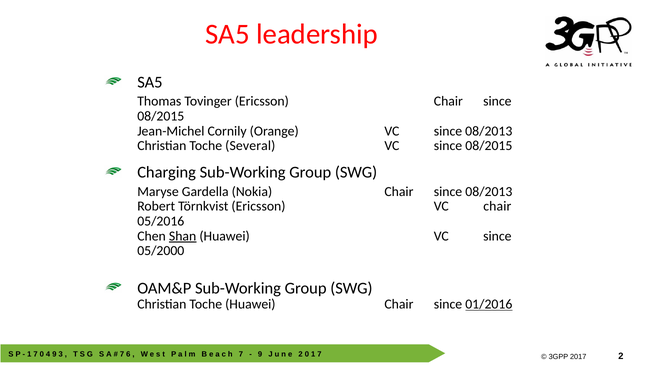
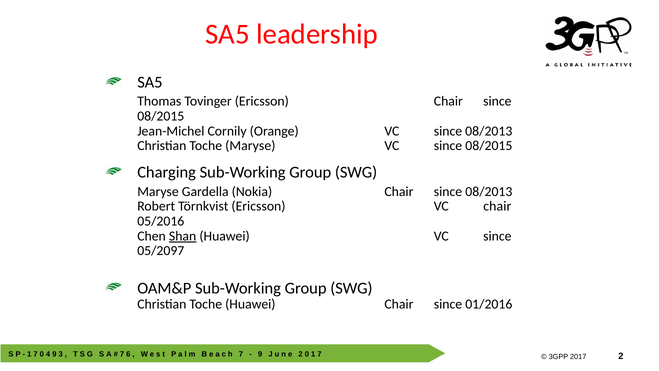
Toche Several: Several -> Maryse (250, 146)
05/2000: 05/2000 -> 05/2097 (161, 251)
01/2016 underline: present -> none (489, 304)
